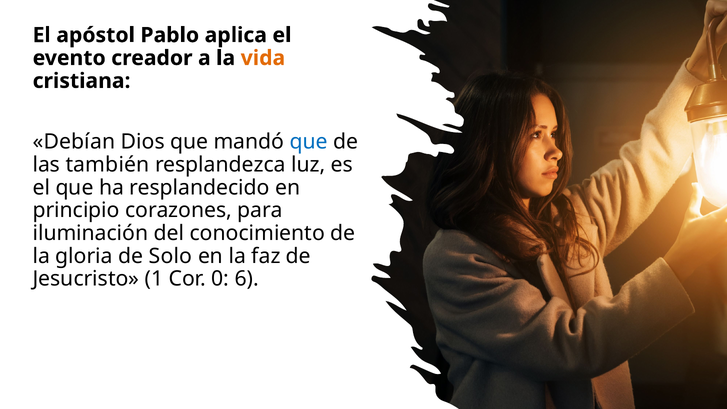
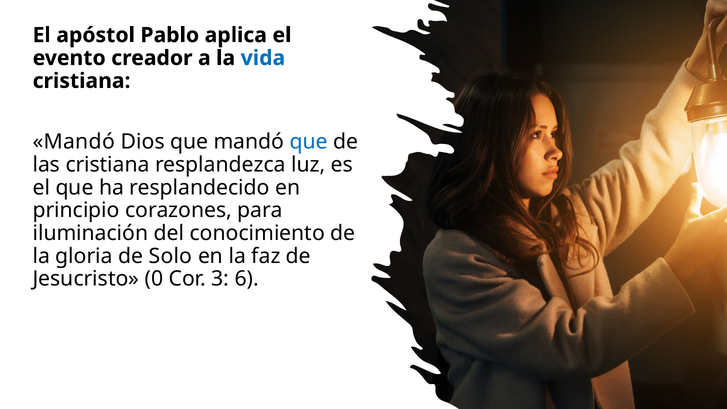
vida colour: orange -> blue (263, 58)
Debían: Debían -> Mandó (74, 142)
las también: también -> cristiana (108, 165)
1: 1 -> 0 (154, 279)
0: 0 -> 3 (220, 279)
